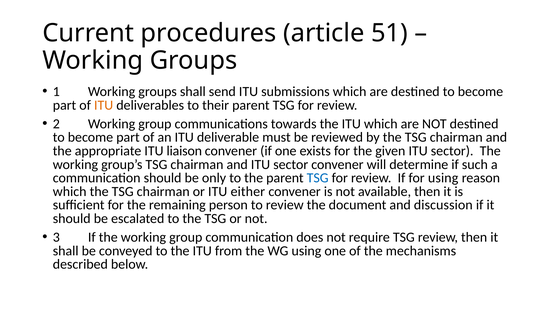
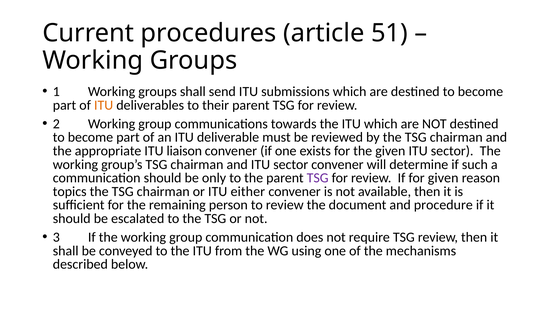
TSG colour: blue -> purple (318, 178)
for using: using -> given (443, 178)
which: which -> topics (70, 191)
discussion: discussion -> procedure (443, 205)
